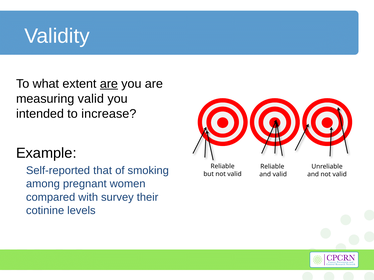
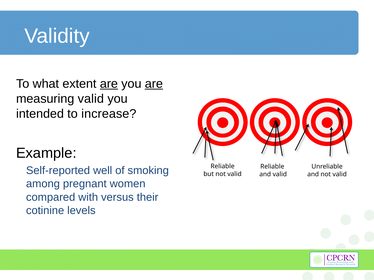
are underline: none -> present (154, 84)
that: that -> well (103, 171)
survey: survey -> versus (117, 197)
